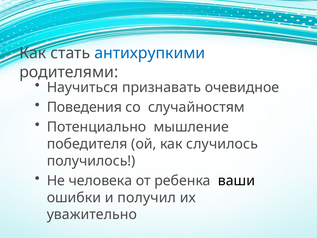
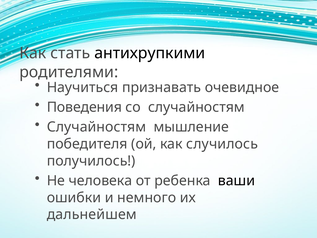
антихрупкими colour: blue -> black (150, 53)
Потенциально: Потенциально -> Случайностям (96, 127)
получил: получил -> немного (147, 197)
уважительно: уважительно -> дальнейшем (92, 214)
